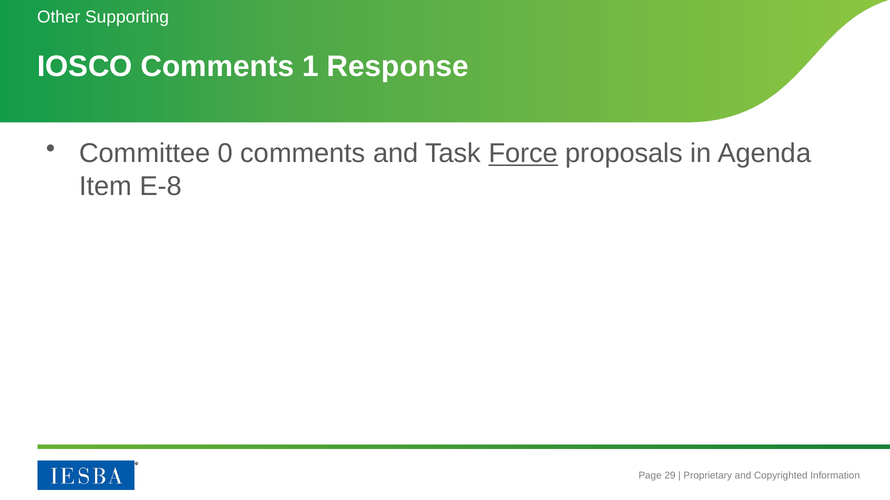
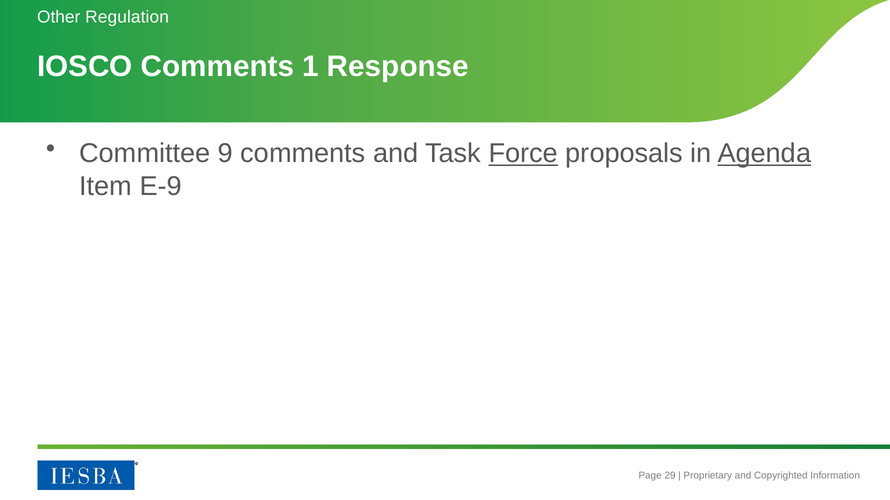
Supporting: Supporting -> Regulation (127, 17)
0: 0 -> 9 (225, 154)
Agenda underline: none -> present (764, 154)
E-8: E-8 -> E-9 (161, 186)
